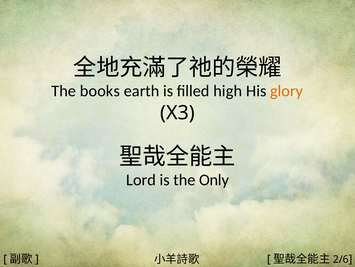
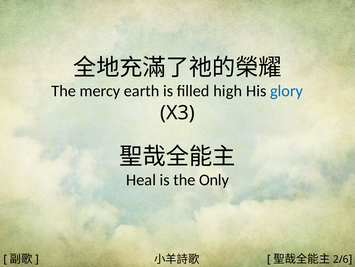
books: books -> mercy (100, 91)
glory colour: orange -> blue (287, 91)
Lord: Lord -> Heal (141, 179)
